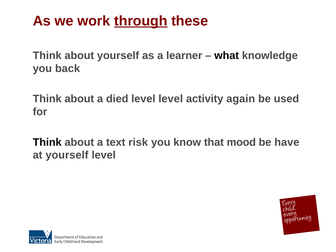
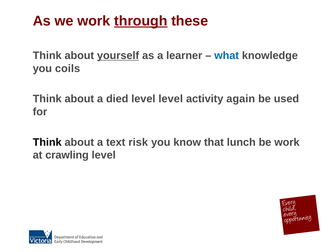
yourself underline: none -> present (118, 56)
what colour: black -> blue (227, 56)
back: back -> coils (68, 69)
mood: mood -> lunch (241, 142)
be have: have -> work (287, 142)
at yourself: yourself -> crawling (67, 155)
